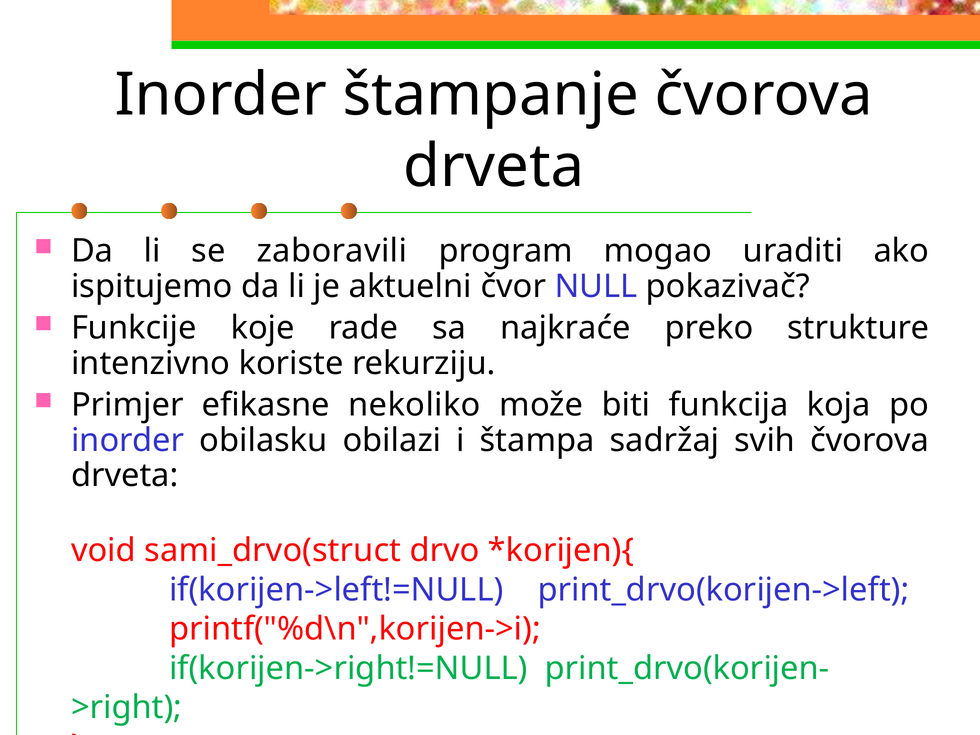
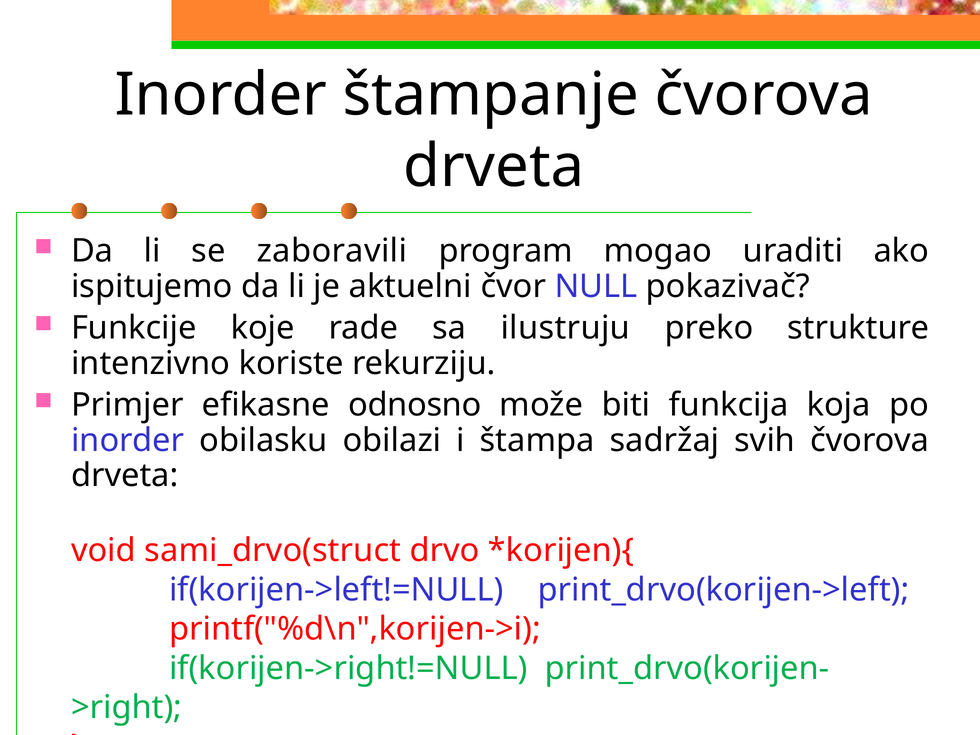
najkraće: najkraće -> ilustruju (565, 328)
nekoliko: nekoliko -> odnosno (415, 405)
